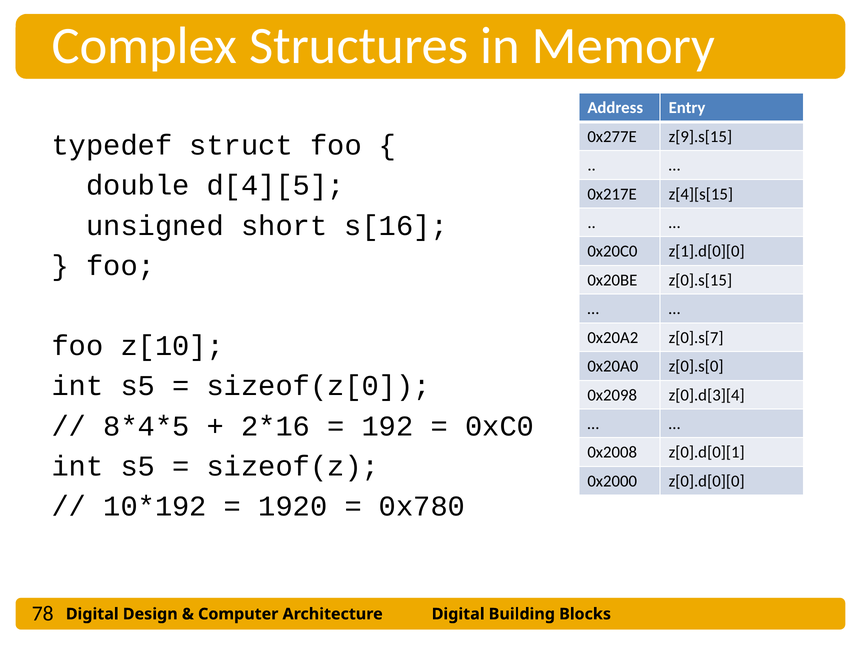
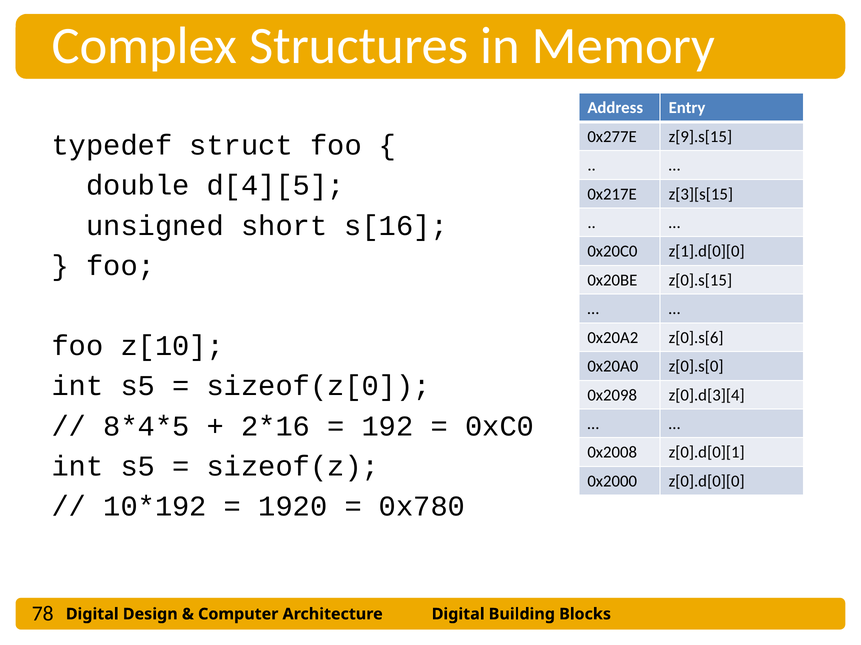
z[4][s[15: z[4][s[15 -> z[3][s[15 (701, 194)
z[0].s[7: z[0].s[7 -> z[0].s[6 (696, 338)
